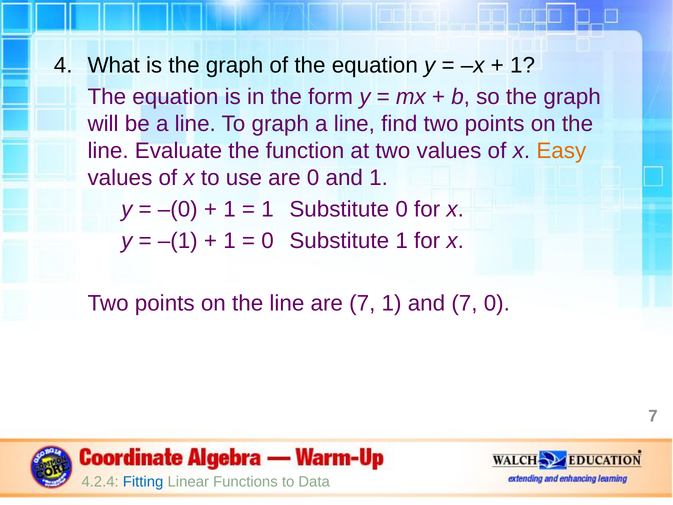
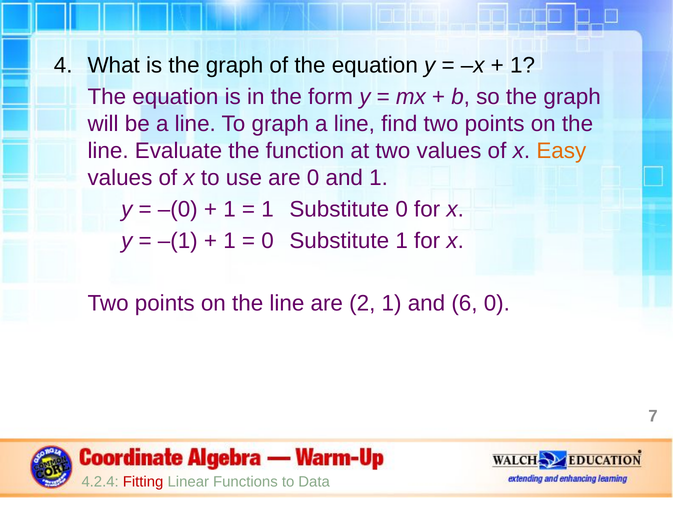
are 7: 7 -> 2 (362, 303)
and 7: 7 -> 6 (464, 303)
Fitting colour: blue -> red (143, 482)
